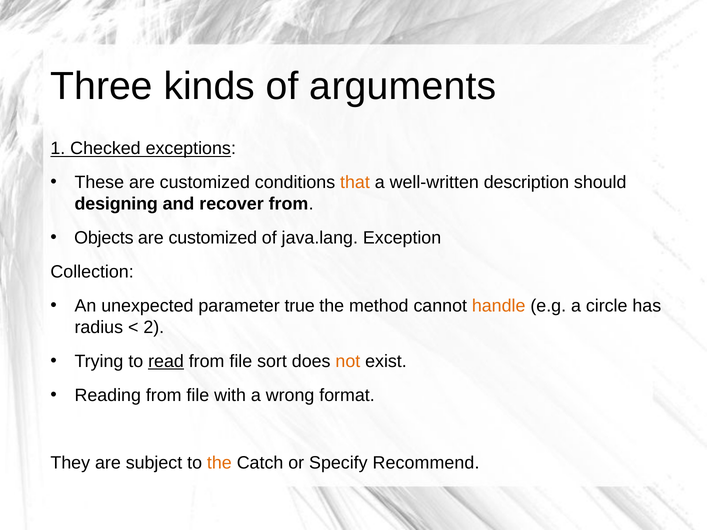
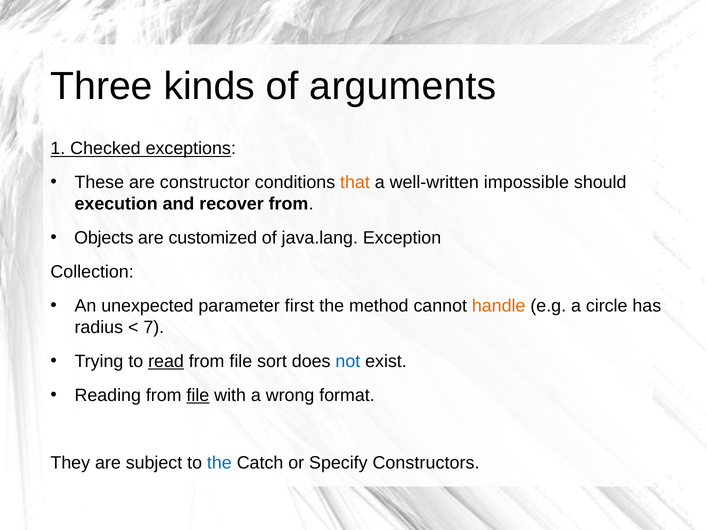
These are customized: customized -> constructor (205, 183)
description: description -> impossible (526, 183)
designing: designing -> execution (116, 204)
true: true -> first (299, 306)
2: 2 -> 7 (154, 327)
not colour: orange -> blue (348, 361)
file underline: none -> present (198, 395)
the colour: orange -> blue (219, 463)
Recommend: Recommend -> Constructors (426, 463)
